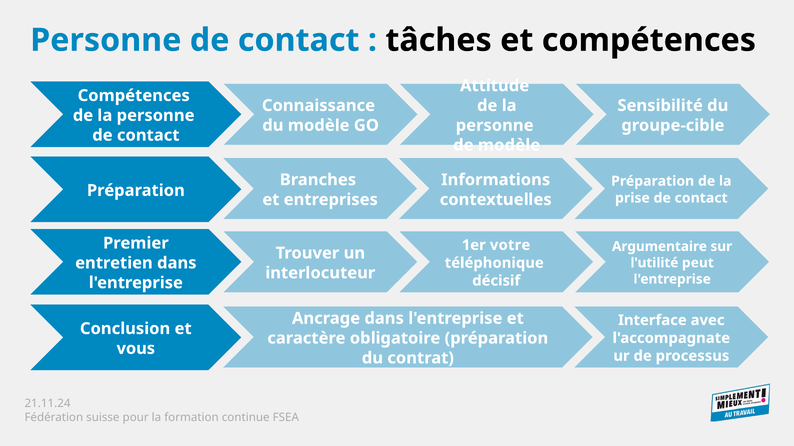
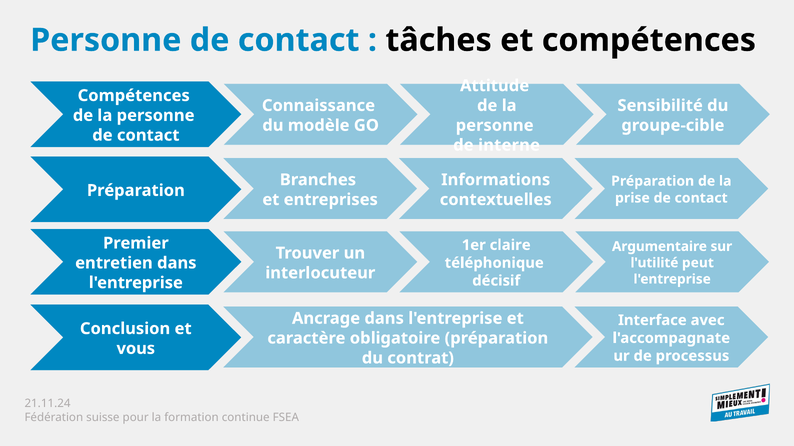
de modèle: modèle -> interne (509, 145)
votre: votre -> claire (510, 245)
